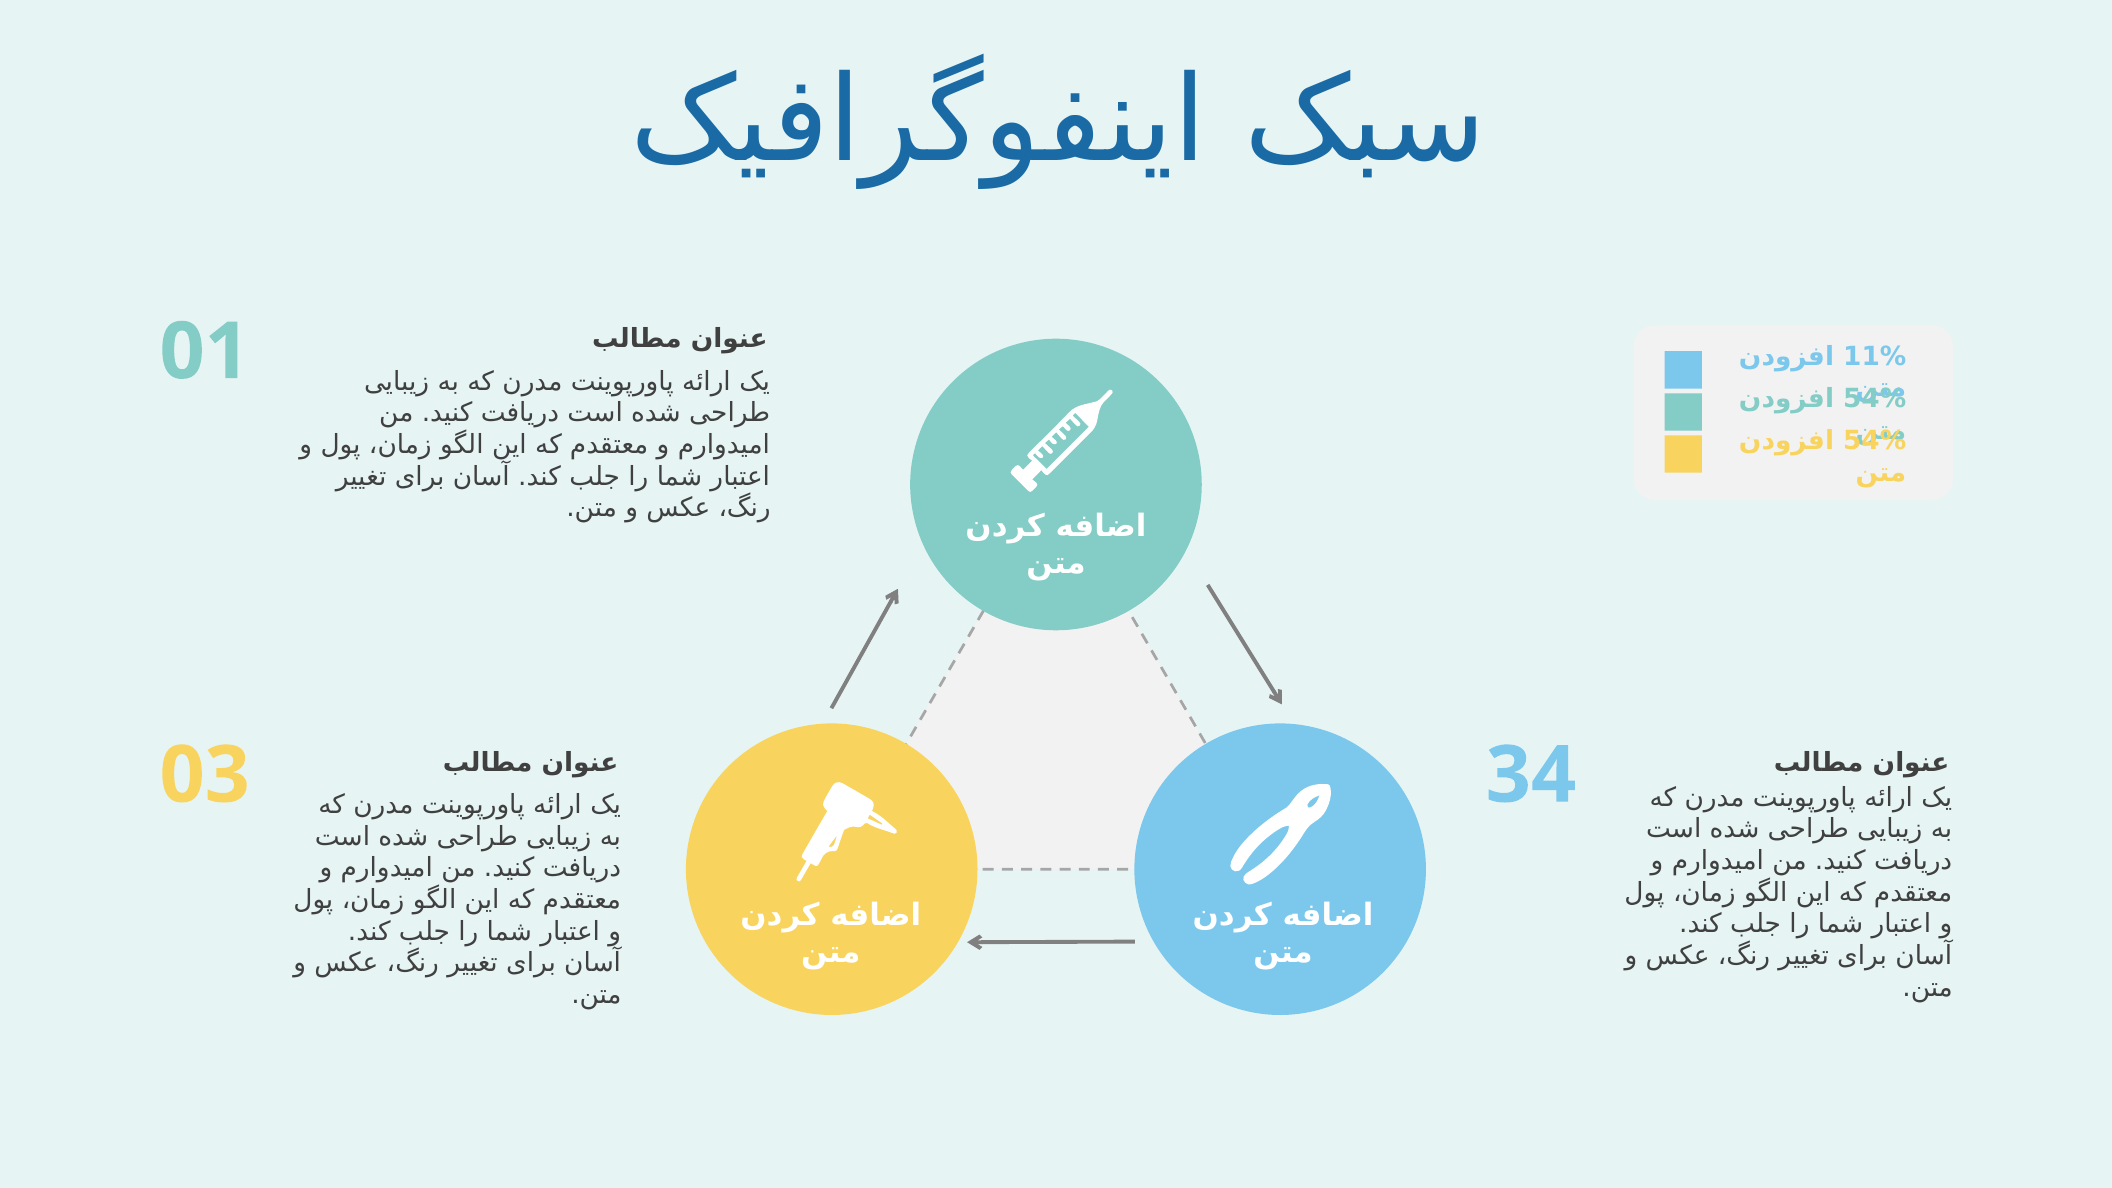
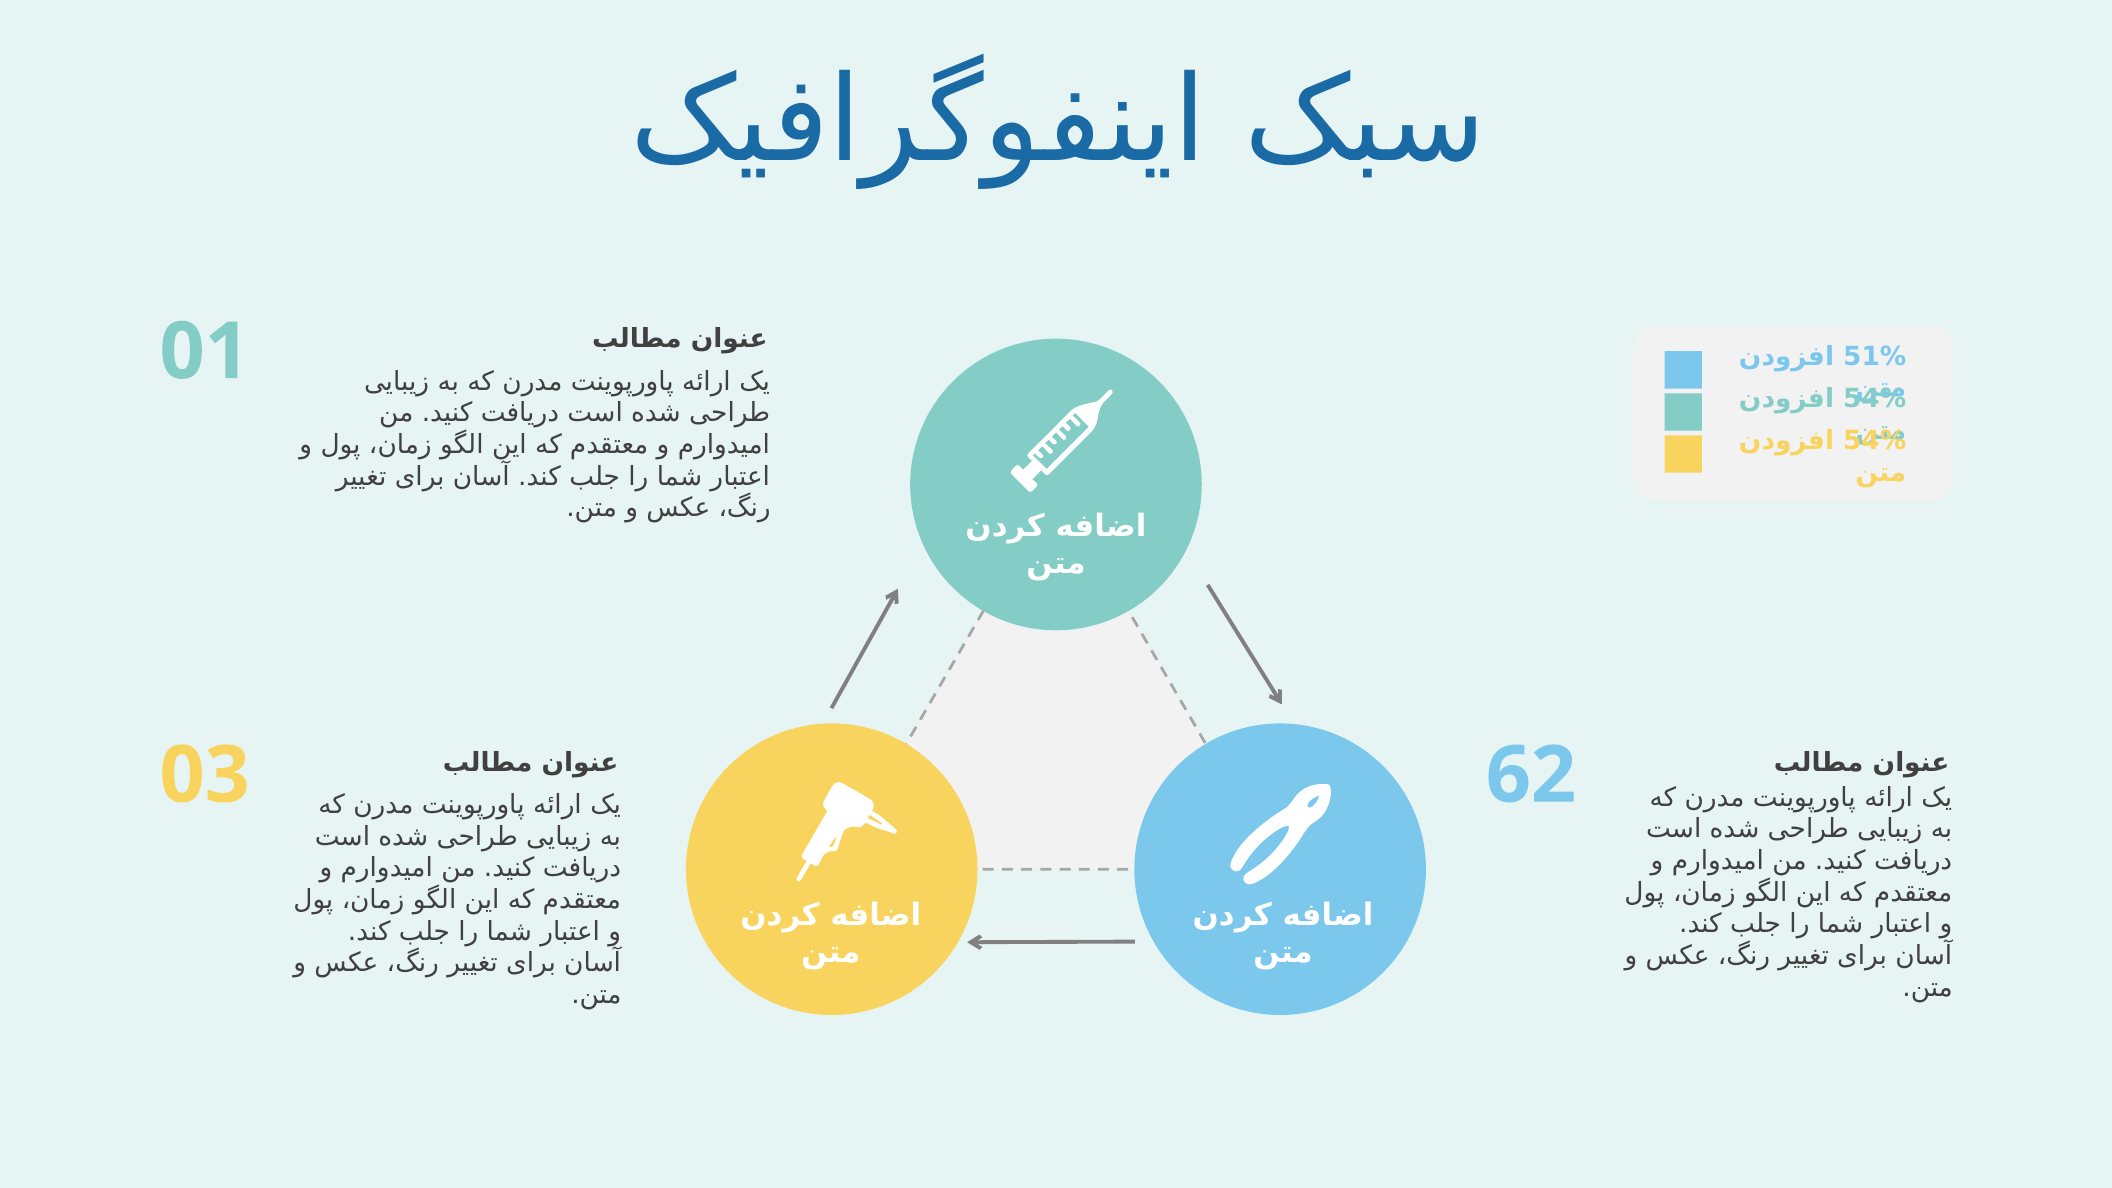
11%: 11% -> 51% (1875, 357)
34: 34 -> 62 (1531, 776)
